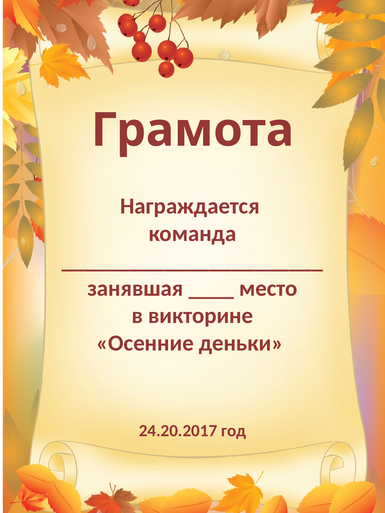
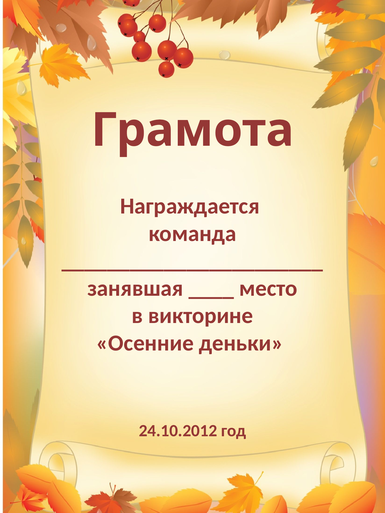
24.20.2017: 24.20.2017 -> 24.10.2012 (178, 431)
